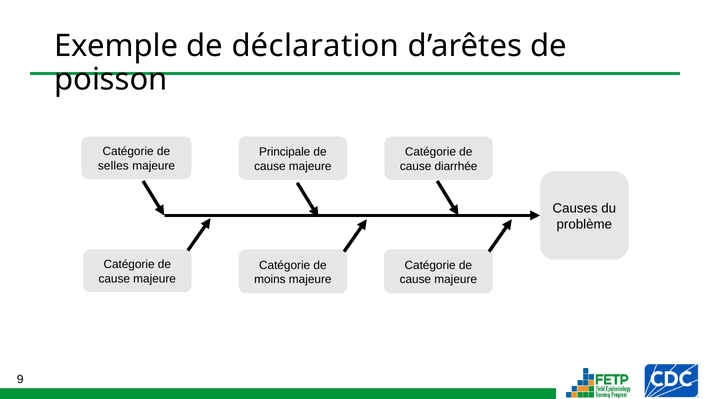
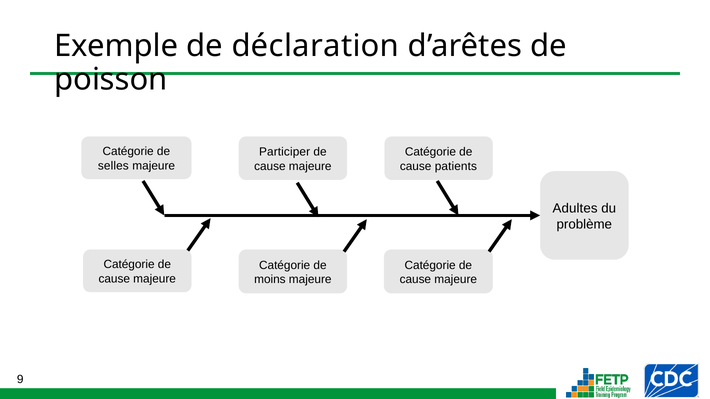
Principale: Principale -> Participer (285, 152)
diarrhée: diarrhée -> patients (456, 166)
Causes: Causes -> Adultes (575, 209)
